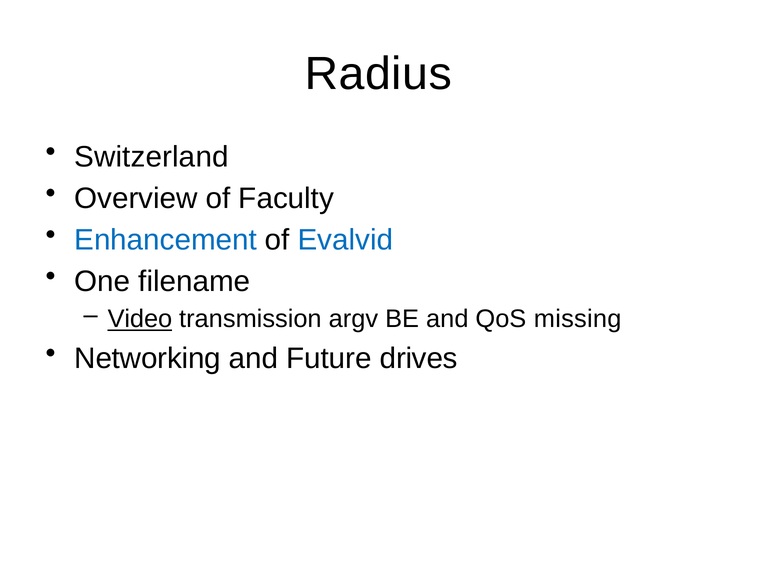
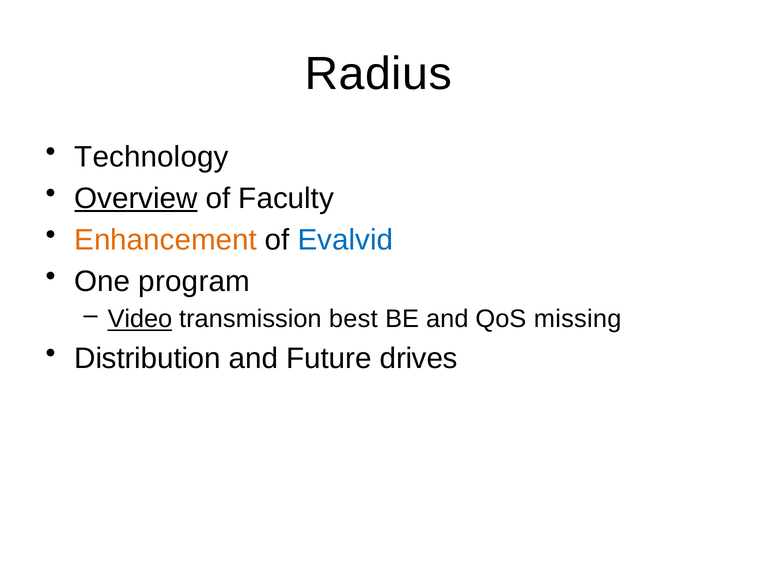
Switzerland: Switzerland -> Technology (151, 157)
Overview underline: none -> present (136, 199)
Enhancement colour: blue -> orange (166, 240)
filename: filename -> program (194, 282)
argv: argv -> best (353, 319)
Networking: Networking -> Distribution (148, 359)
